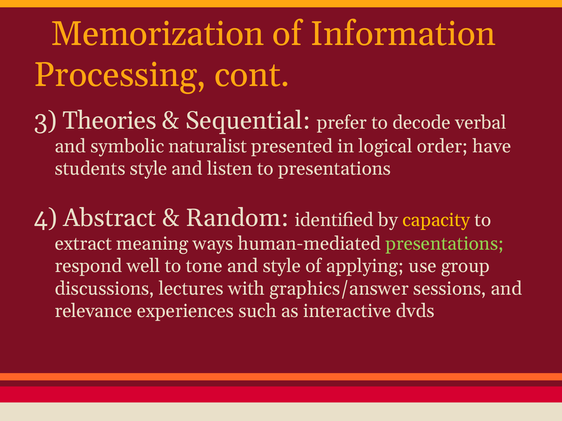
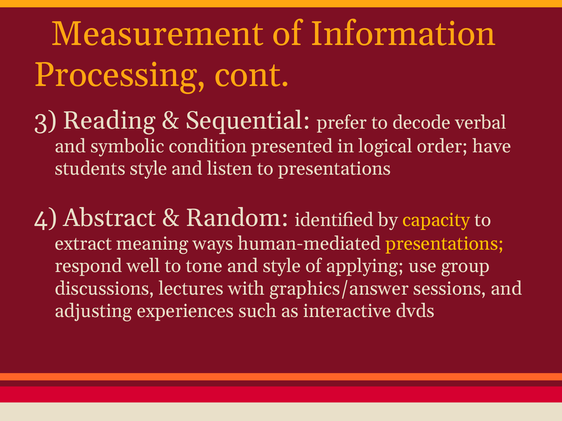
Memorization: Memorization -> Measurement (157, 34)
Theories: Theories -> Reading (109, 121)
naturalist: naturalist -> condition (208, 147)
presentations colour: light green -> yellow (445, 244)
relevance: relevance -> adjusting (94, 311)
